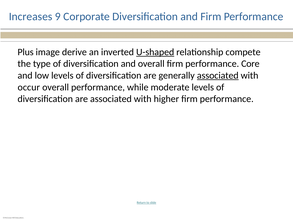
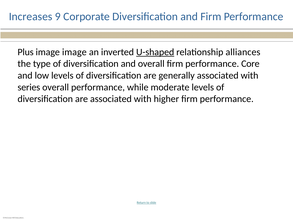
image derive: derive -> image (74, 52)
compete: compete -> alliances (243, 52)
associated underline: present -> none (218, 75)
occur: occur -> series (29, 87)
